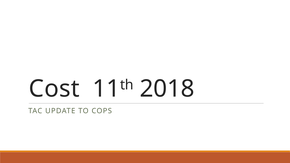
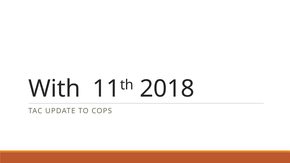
Cost: Cost -> With (54, 89)
